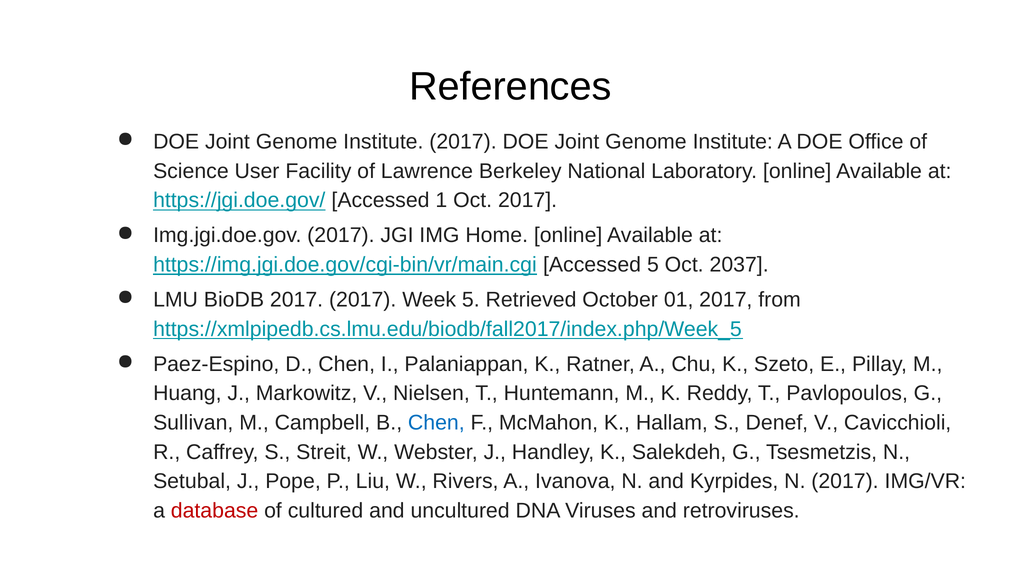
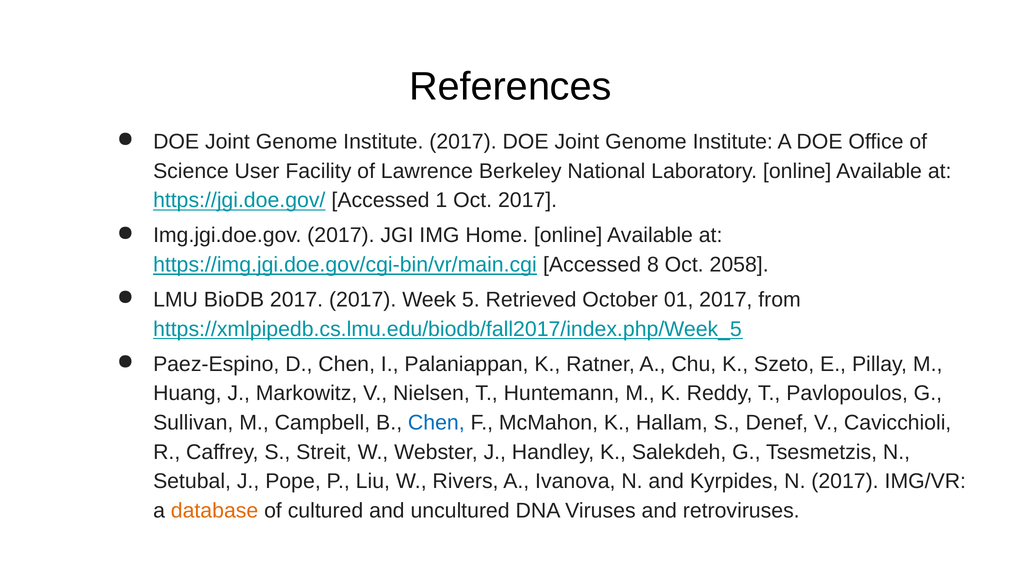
Accessed 5: 5 -> 8 (653, 265)
2037: 2037 -> 2058 (739, 265)
database colour: red -> orange (215, 511)
